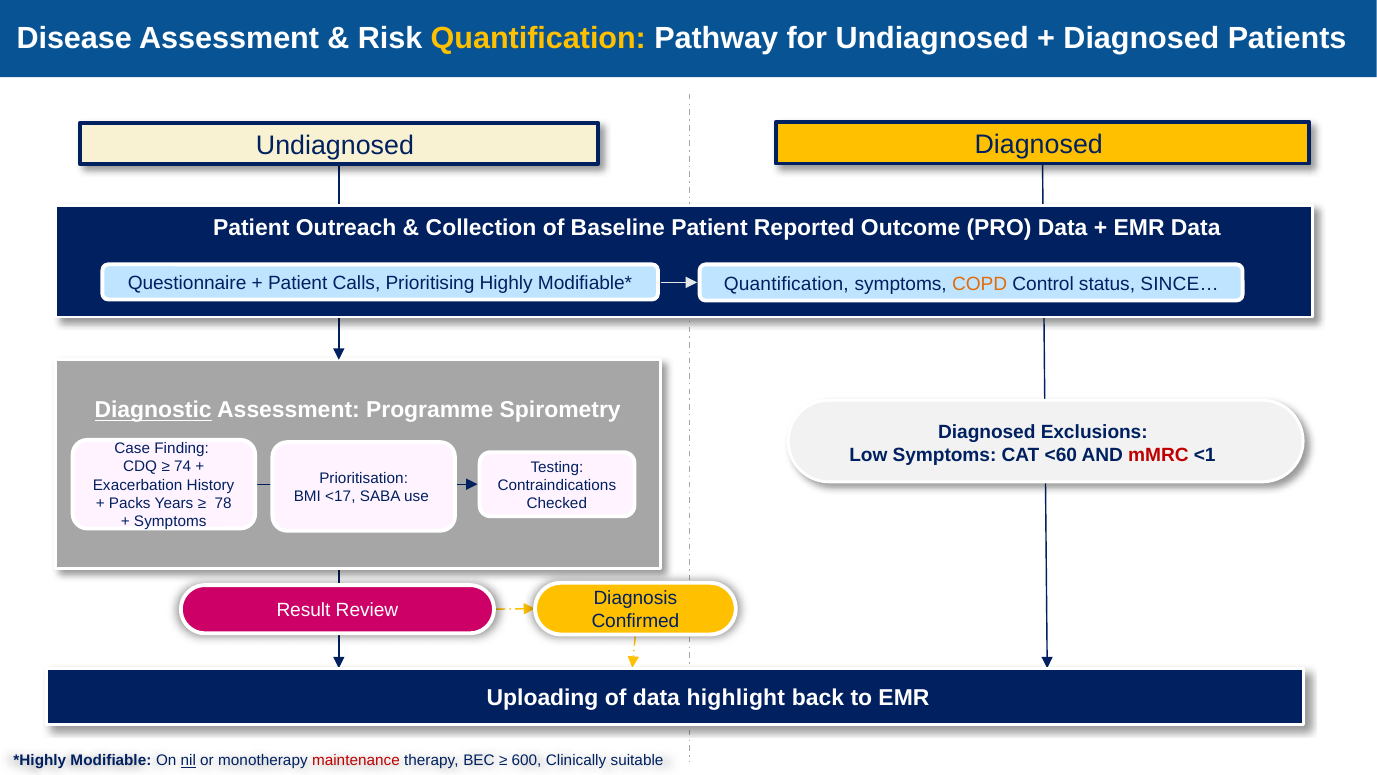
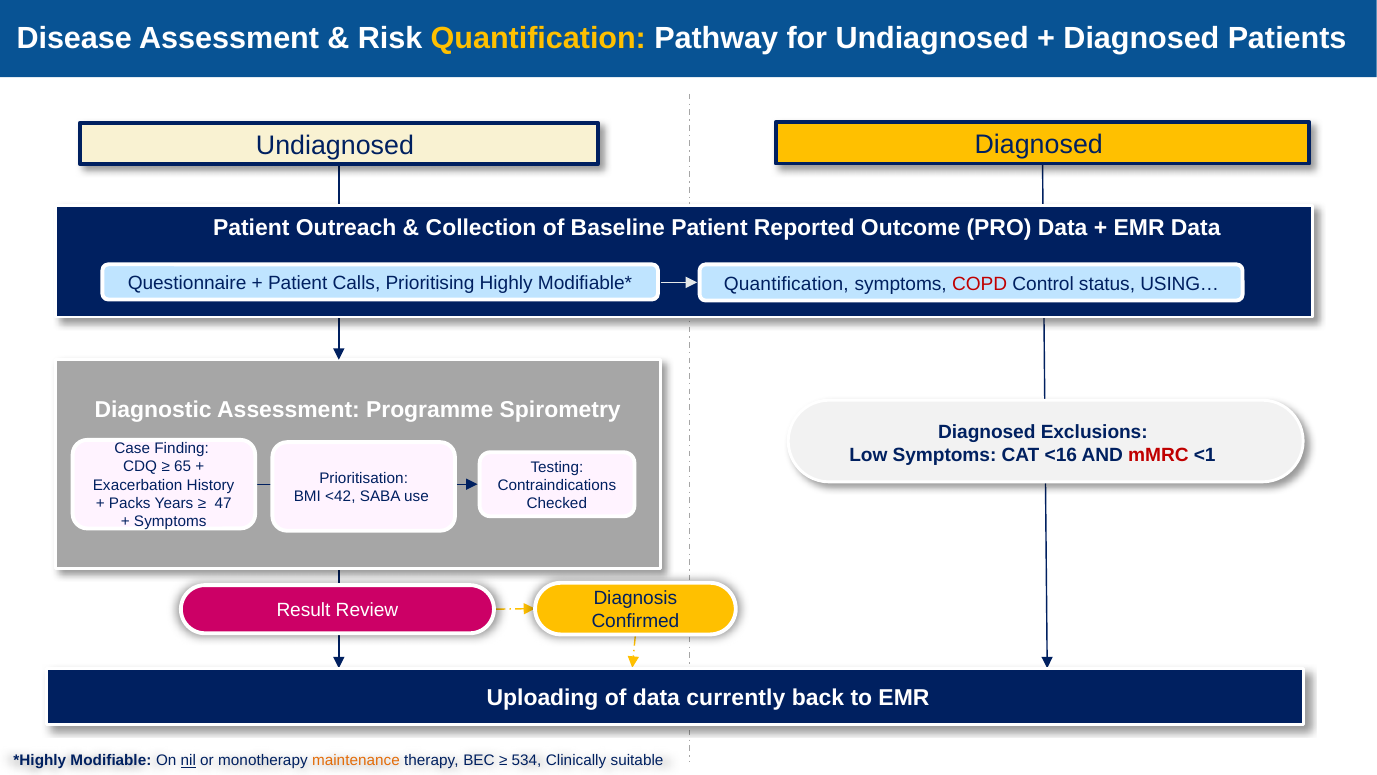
COPD colour: orange -> red (980, 284)
SINCE…: SINCE… -> USING… (1180, 284)
Diagnostic underline: present -> none (153, 410)
<60: <60 -> <16 (1061, 455)
74: 74 -> 65 (183, 467)
<17: <17 -> <42 (340, 496)
78: 78 -> 47 (223, 503)
highlight: highlight -> currently (736, 698)
maintenance colour: red -> orange (356, 760)
600: 600 -> 534 (527, 760)
